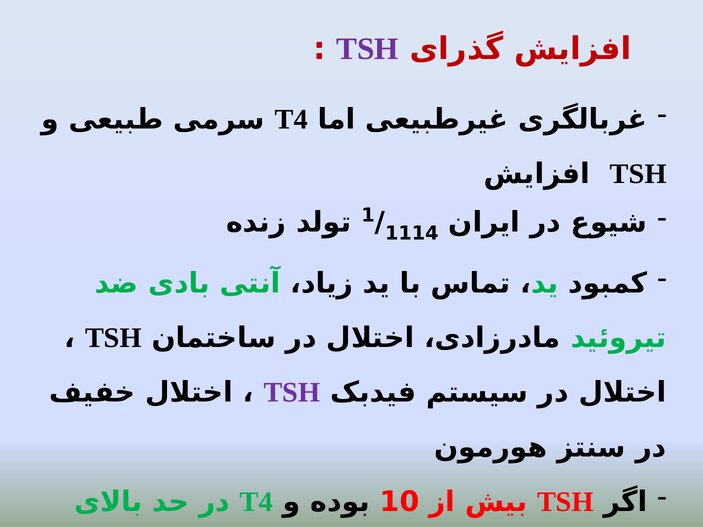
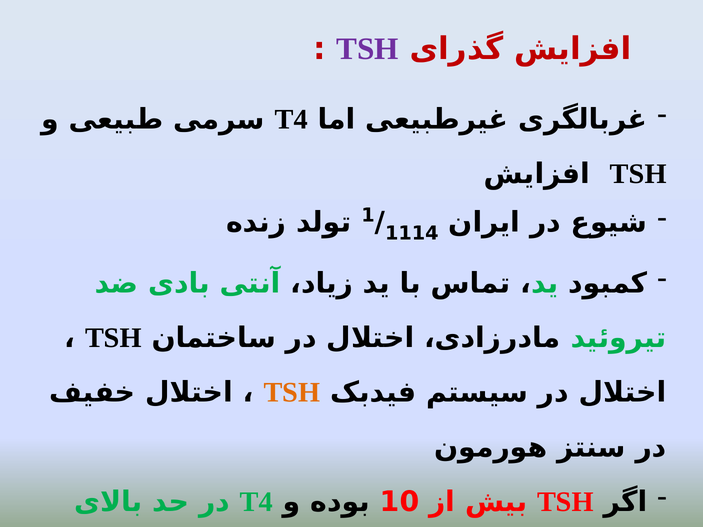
TSH colour: purple -> orange (292, 393)
